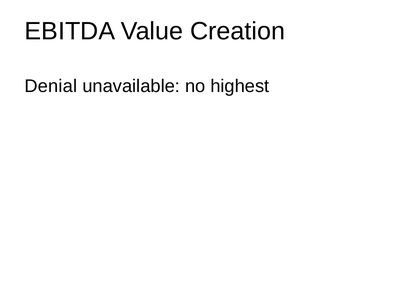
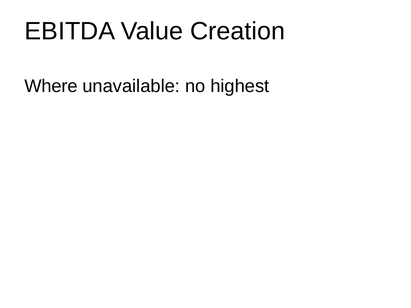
Denial: Denial -> Where (51, 86)
